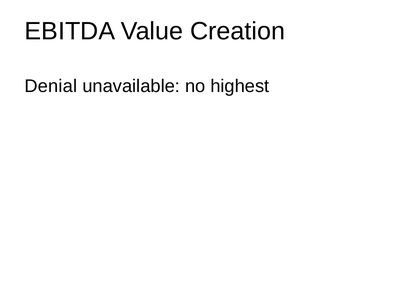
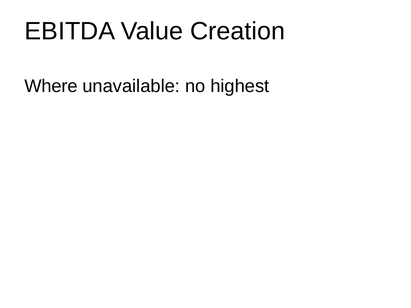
Denial: Denial -> Where (51, 86)
